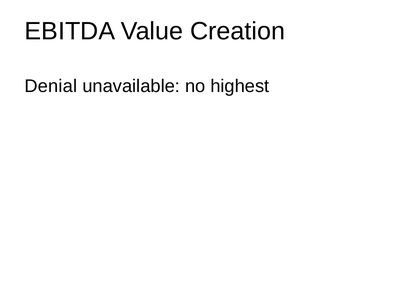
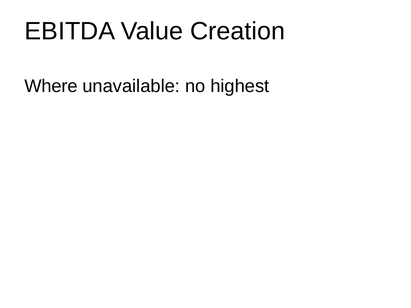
Denial: Denial -> Where (51, 86)
